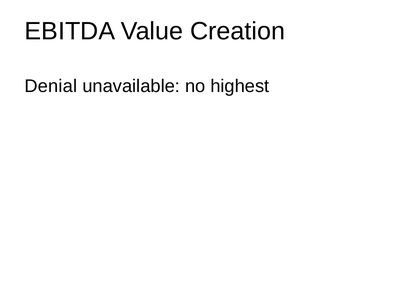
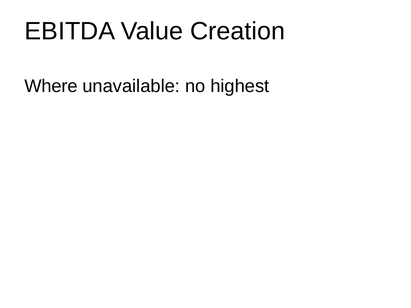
Denial: Denial -> Where (51, 86)
